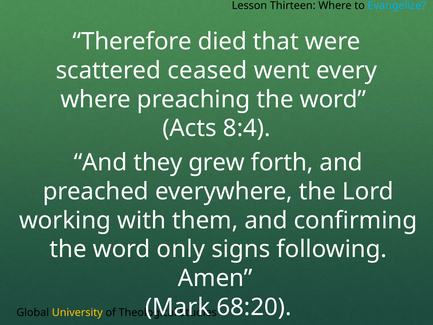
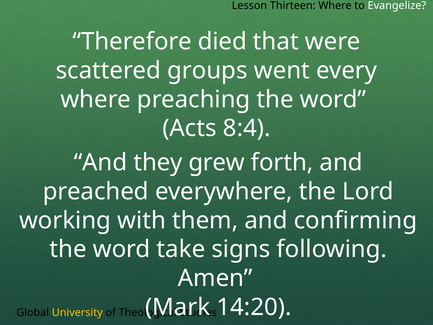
Evangelize colour: light blue -> white (397, 6)
ceased: ceased -> groups (207, 70)
only: only -> take (181, 249)
68:20: 68:20 -> 14:20 (254, 307)
